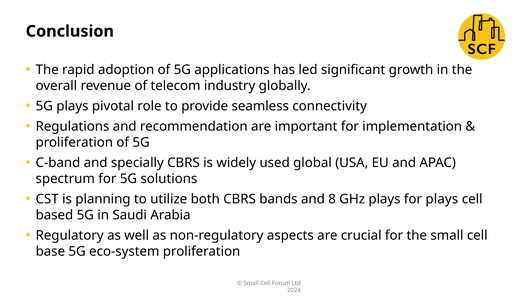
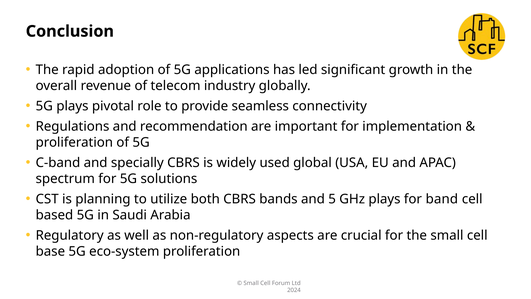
8: 8 -> 5 (332, 199)
for plays: plays -> band (442, 199)
